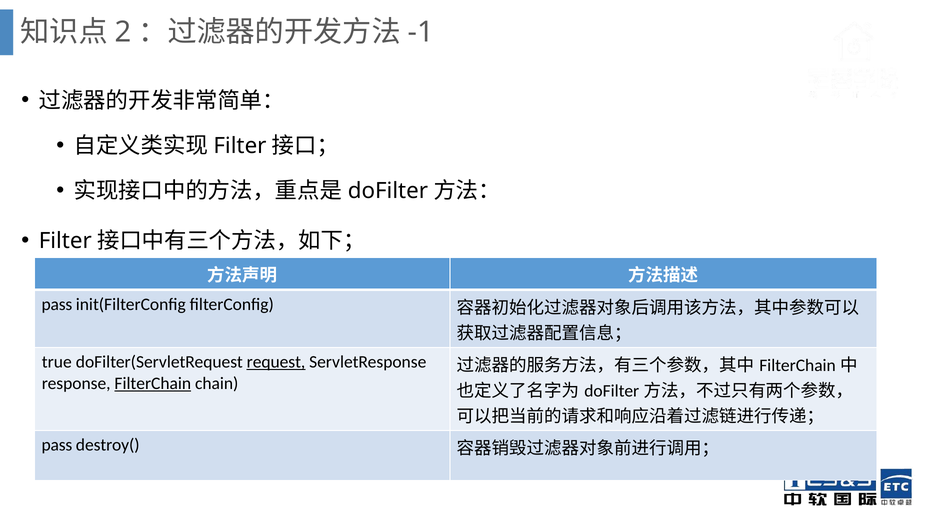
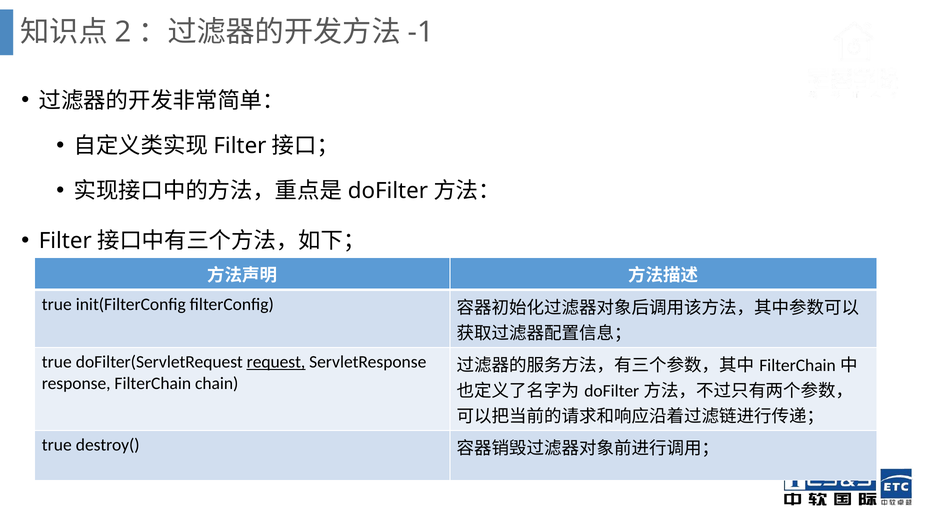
pass: pass -> true (57, 304)
FilterChain underline: present -> none (153, 383)
pass: pass -> true (57, 445)
